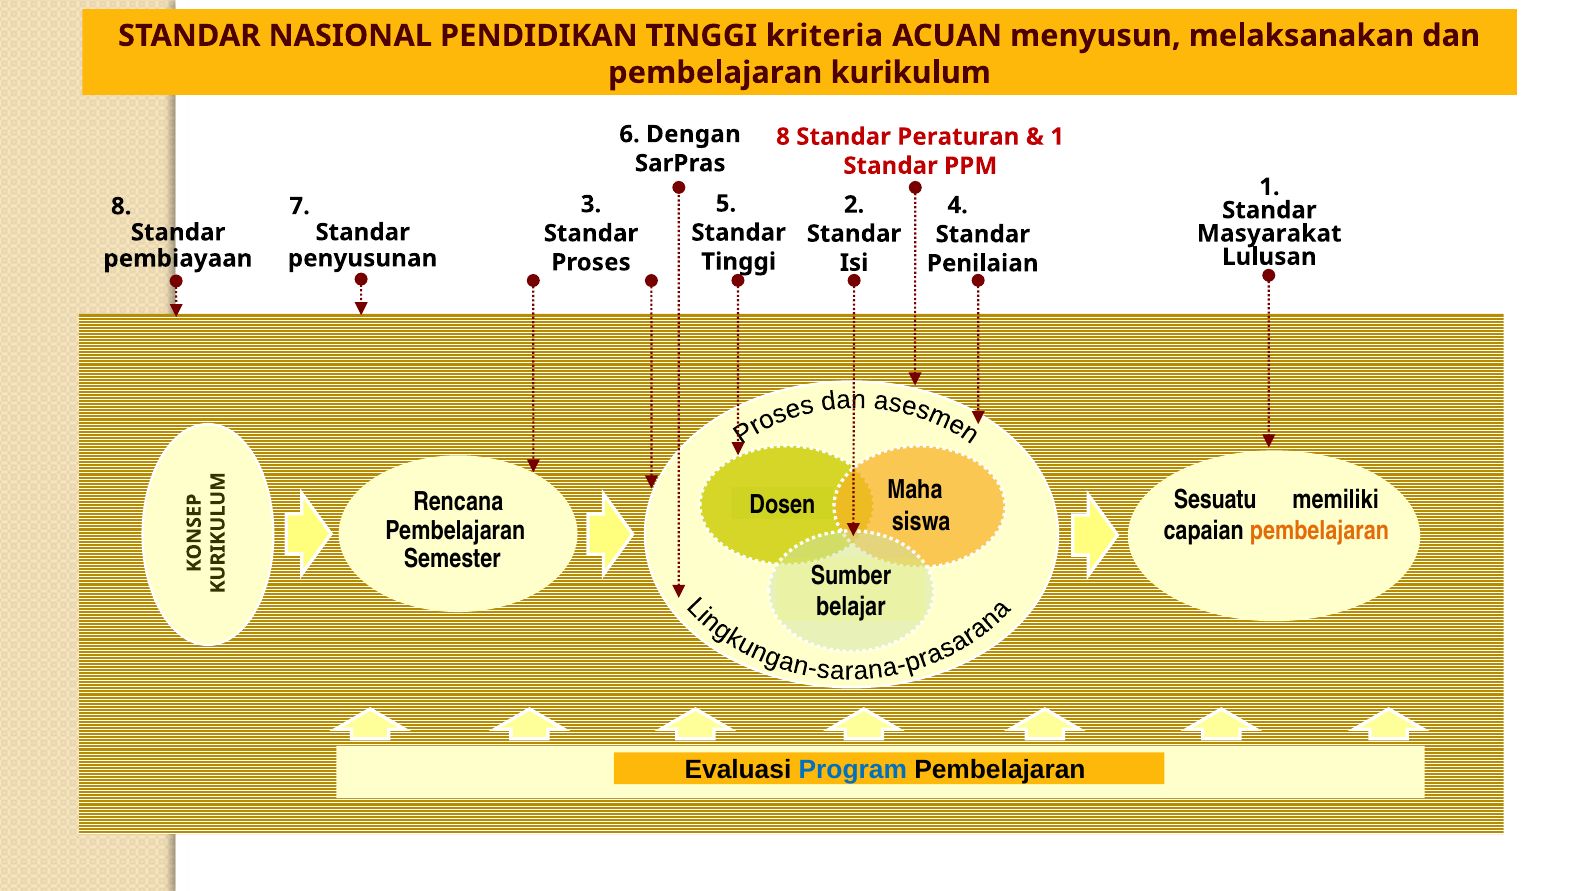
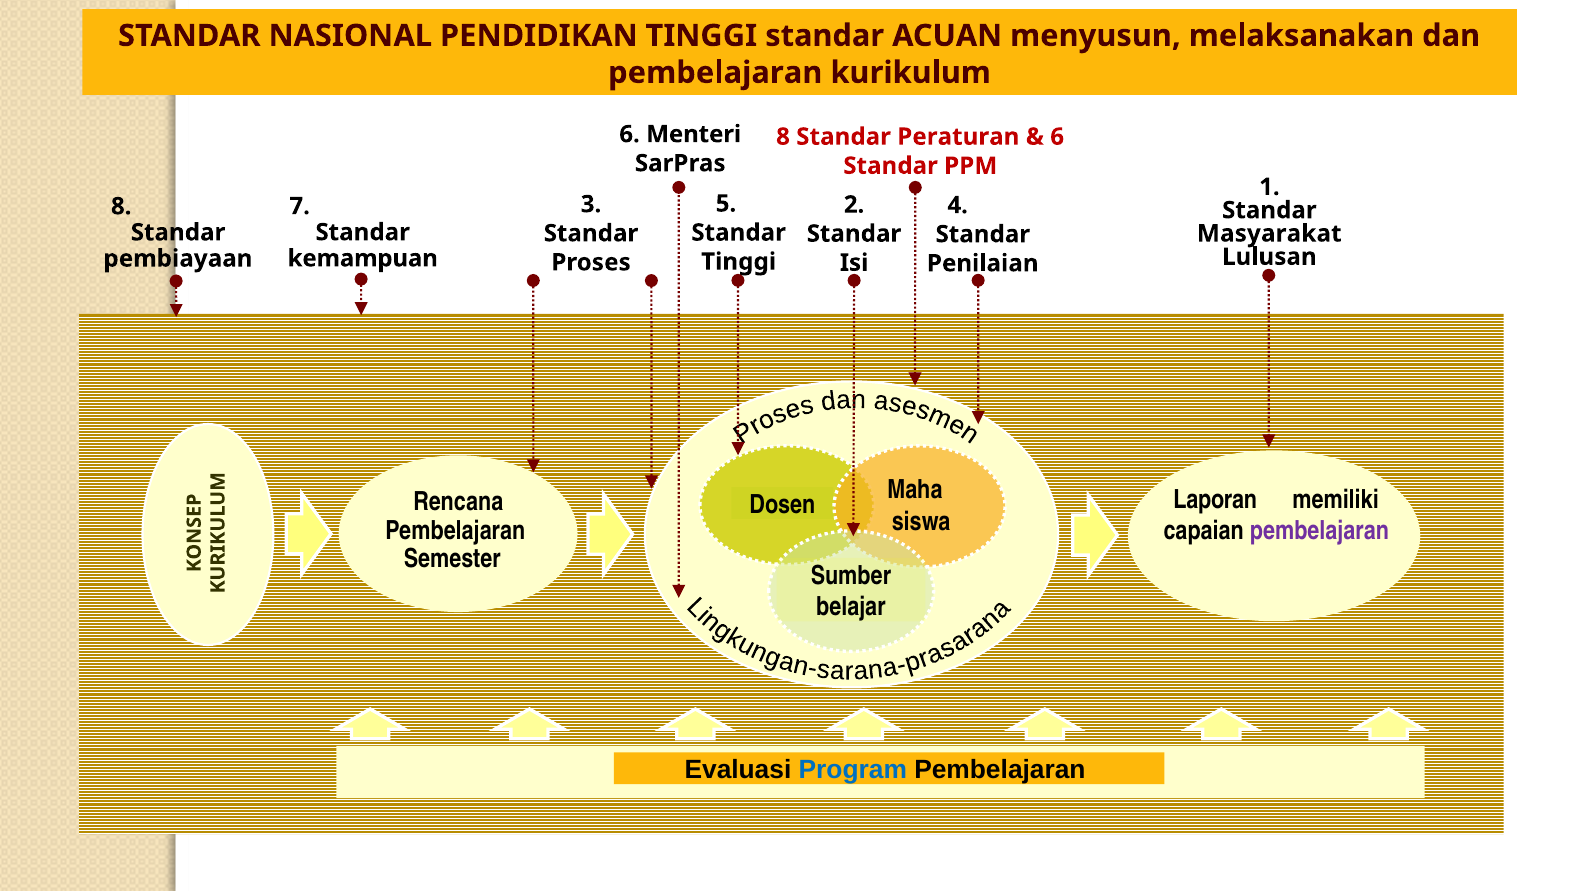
TINGGI kriteria: kriteria -> standar (825, 36)
Dengan: Dengan -> Menteri (694, 134)
1: 1 -> 6 (1057, 137)
penyusunan: penyusunan -> kemampuan (363, 258)
Sesuatu: Sesuatu -> Laporan (1215, 499)
pembelajaran colour: orange -> purple (1319, 531)
